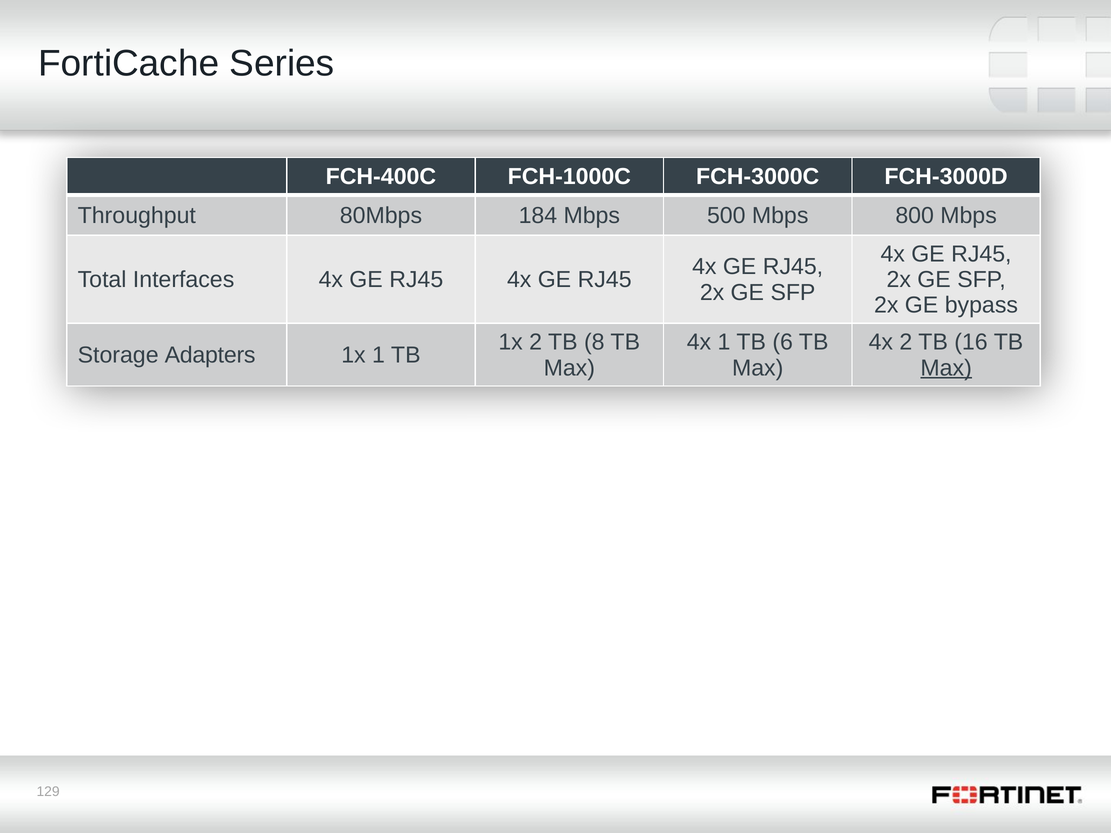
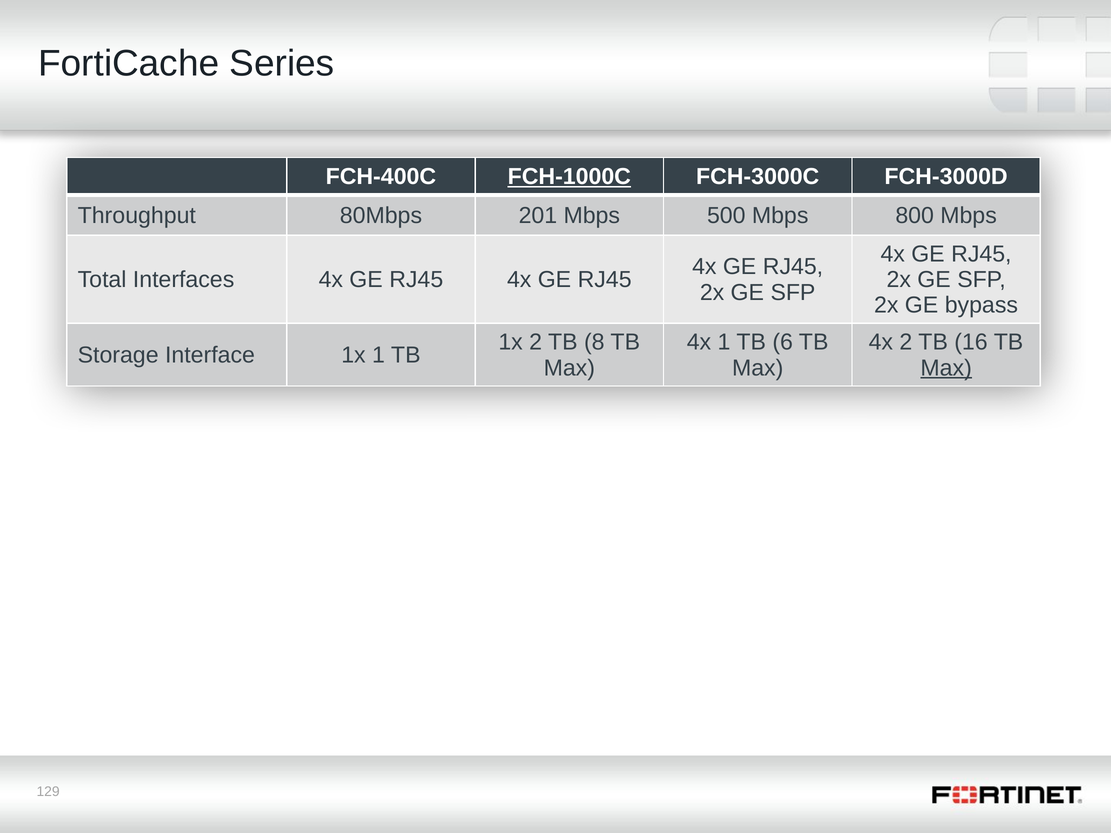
FCH-1000C underline: none -> present (569, 177)
184: 184 -> 201 (538, 216)
Adapters: Adapters -> Interface (210, 355)
